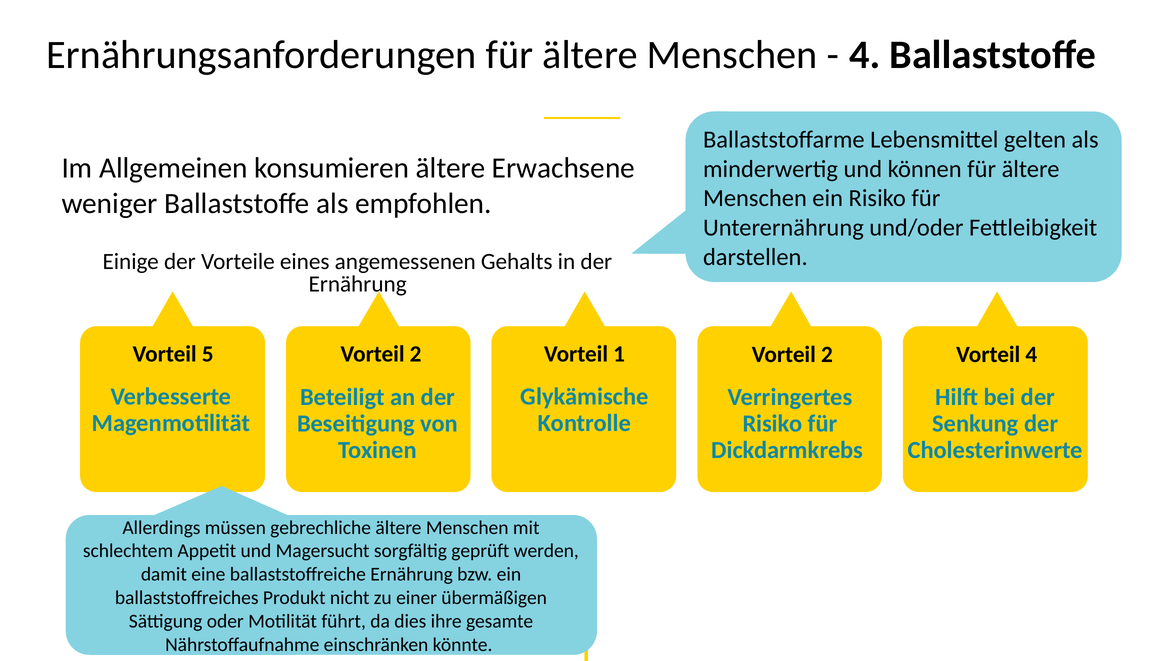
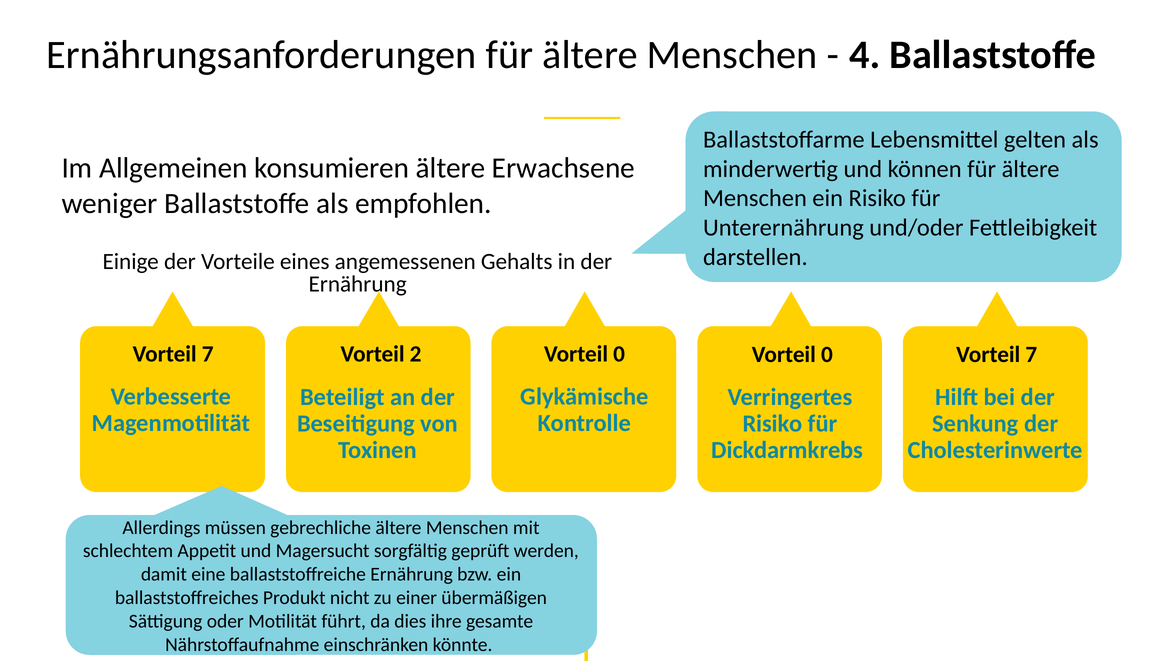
5: 5 -> 7 (208, 354)
1: 1 -> 0 (619, 354)
2: 2 -> 0 (827, 354)
4: 4 -> 7 (1031, 354)
